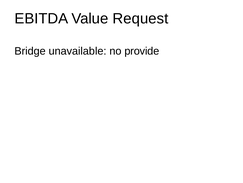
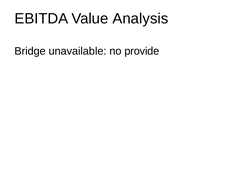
Request: Request -> Analysis (140, 18)
